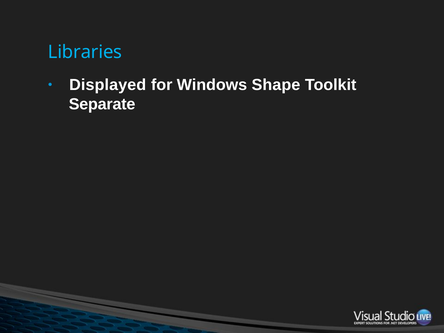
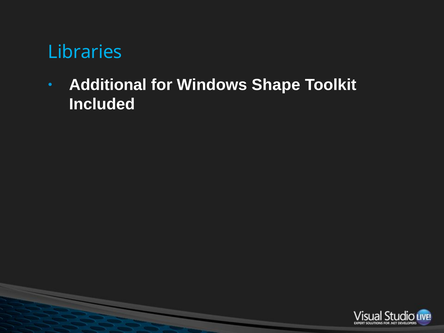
Displayed: Displayed -> Additional (108, 85)
Separate: Separate -> Included (102, 104)
